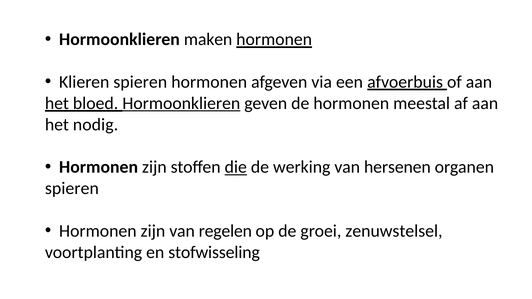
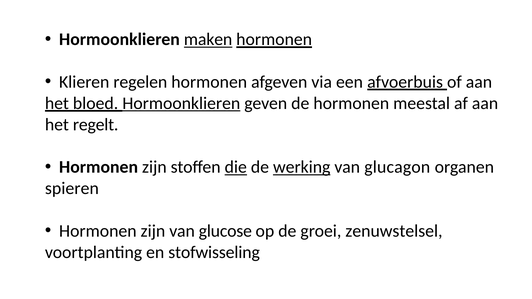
maken underline: none -> present (208, 40)
Klieren spieren: spieren -> regelen (140, 82)
nodig: nodig -> regelt (96, 125)
werking underline: none -> present (302, 167)
hersenen: hersenen -> glucagon (397, 167)
regelen: regelen -> glucose (225, 231)
